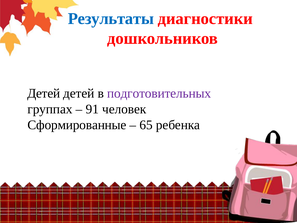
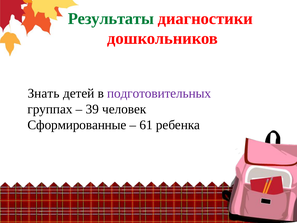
Результаты colour: blue -> green (111, 19)
Детей: Детей -> Знать (44, 93)
91: 91 -> 39 (92, 109)
65: 65 -> 61 (146, 125)
